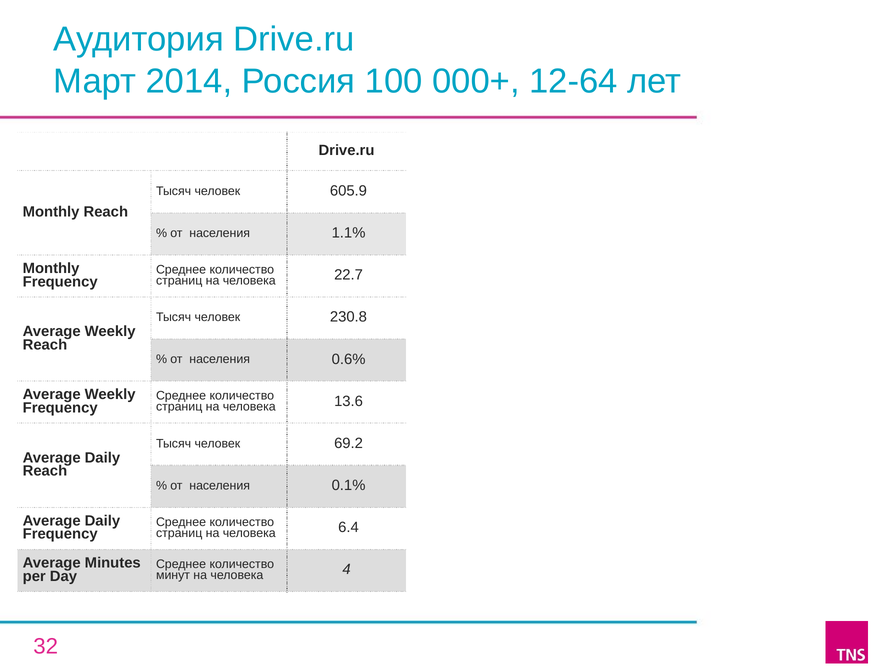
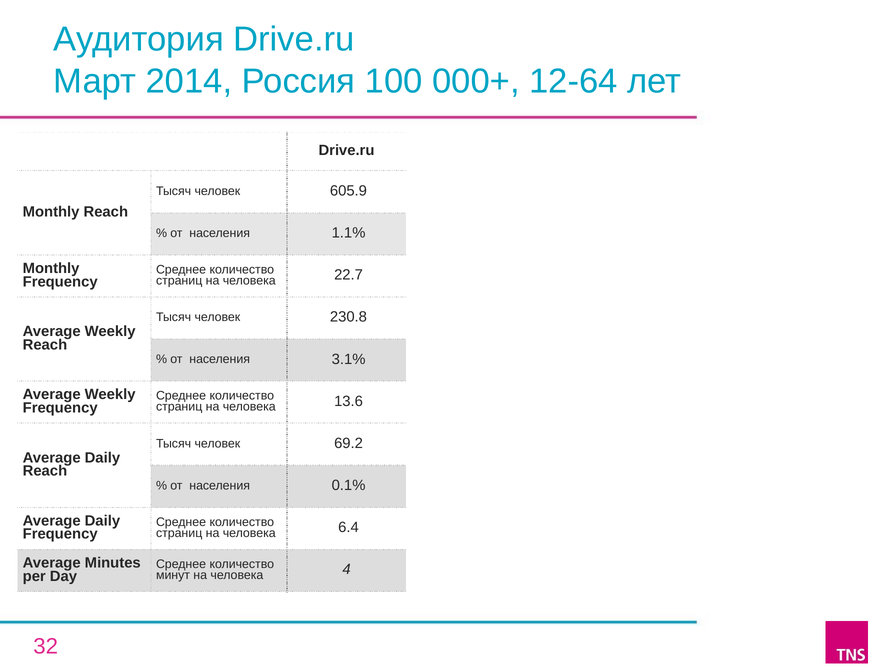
0.6%: 0.6% -> 3.1% (349, 359)
